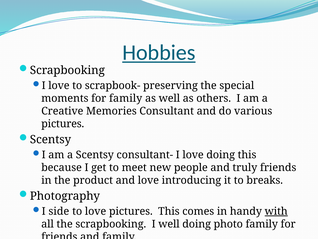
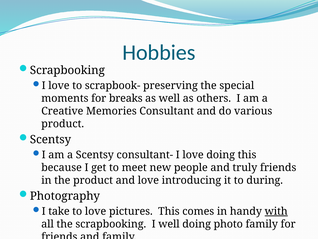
Hobbies underline: present -> none (159, 53)
for family: family -> breaks (126, 98)
pictures: pictures -> product (63, 124)
breaks: breaks -> during (265, 180)
side: side -> take (59, 211)
